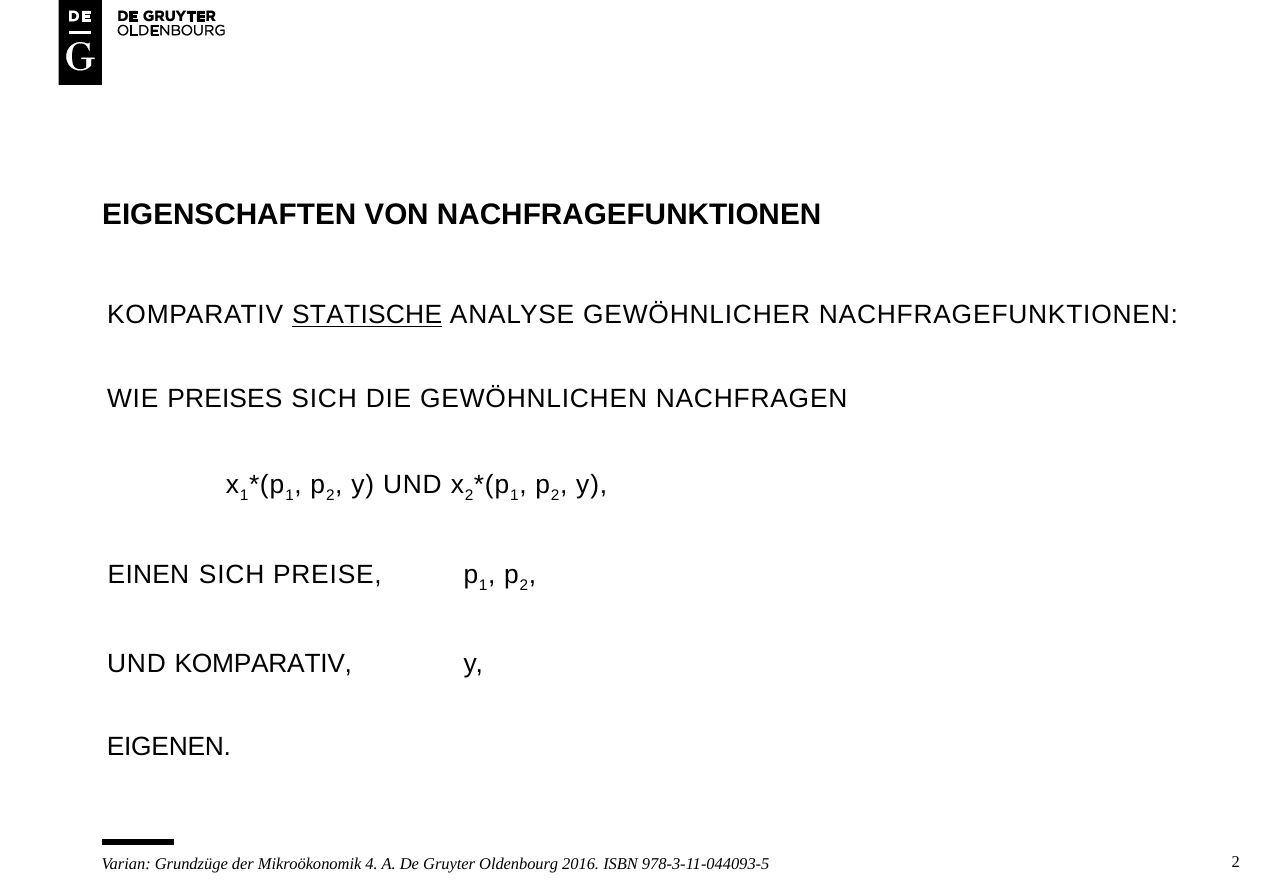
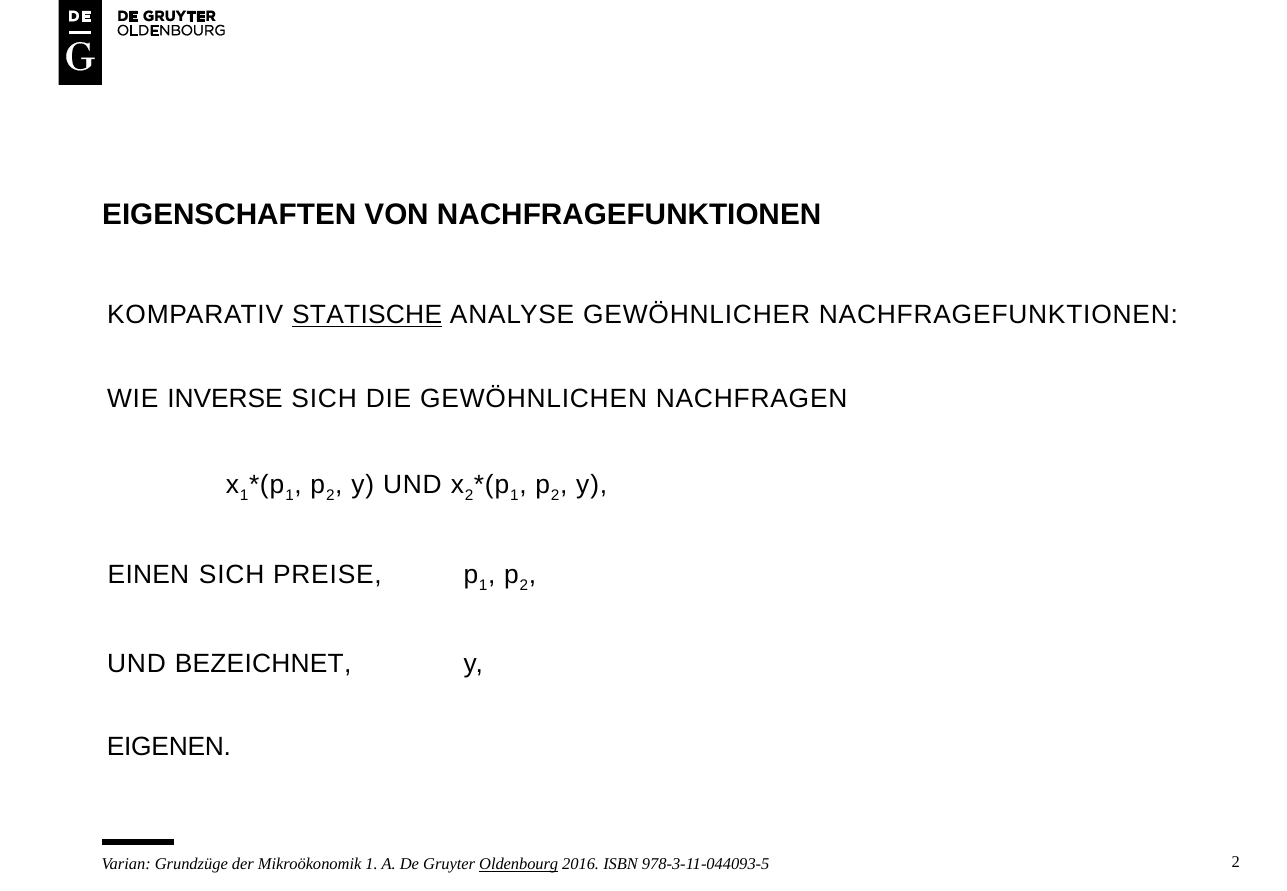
PREISES: PREISES -> INVERSE (225, 399)
UND KOMPARATIV: KOMPARATIV -> BEZEICHNET (263, 663)
Mikroökonomik 4: 4 -> 1 (372, 864)
Oldenbourg underline: none -> present (519, 864)
